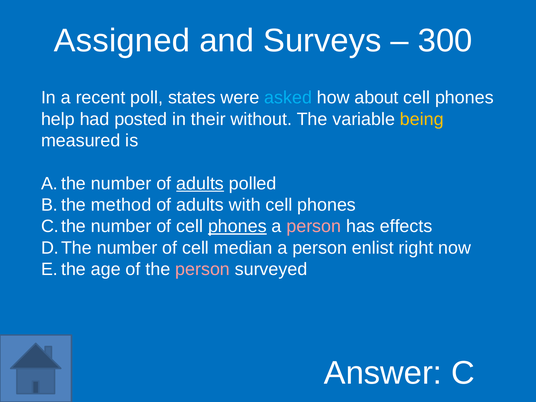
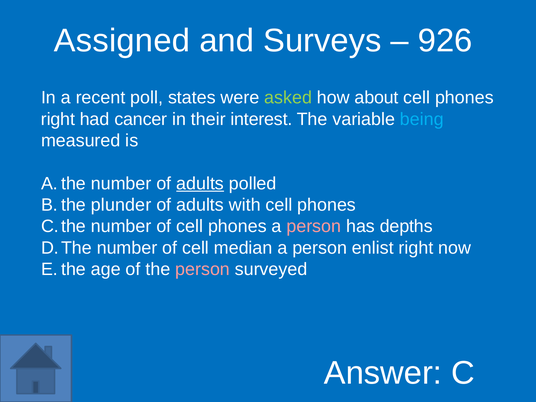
300: 300 -> 926 (445, 41)
asked colour: light blue -> light green (288, 98)
help: help -> right (58, 119)
posted: posted -> cancer (141, 119)
without: without -> interest (261, 119)
being colour: yellow -> light blue (422, 119)
method: method -> plunder (121, 205)
phones underline: present -> none (237, 226)
effects: effects -> depths (406, 226)
